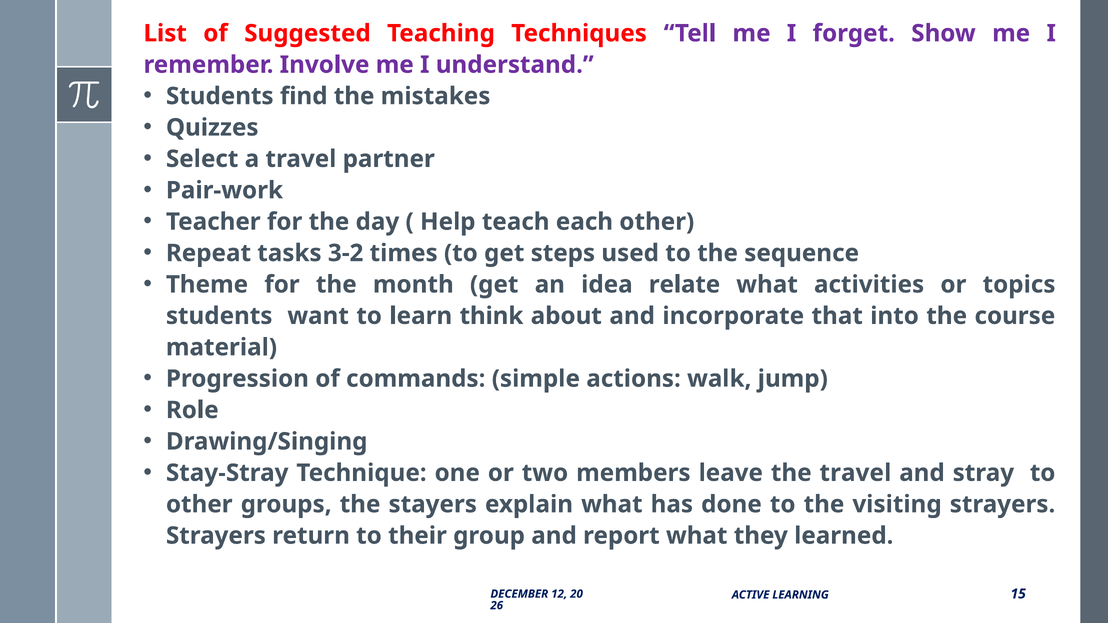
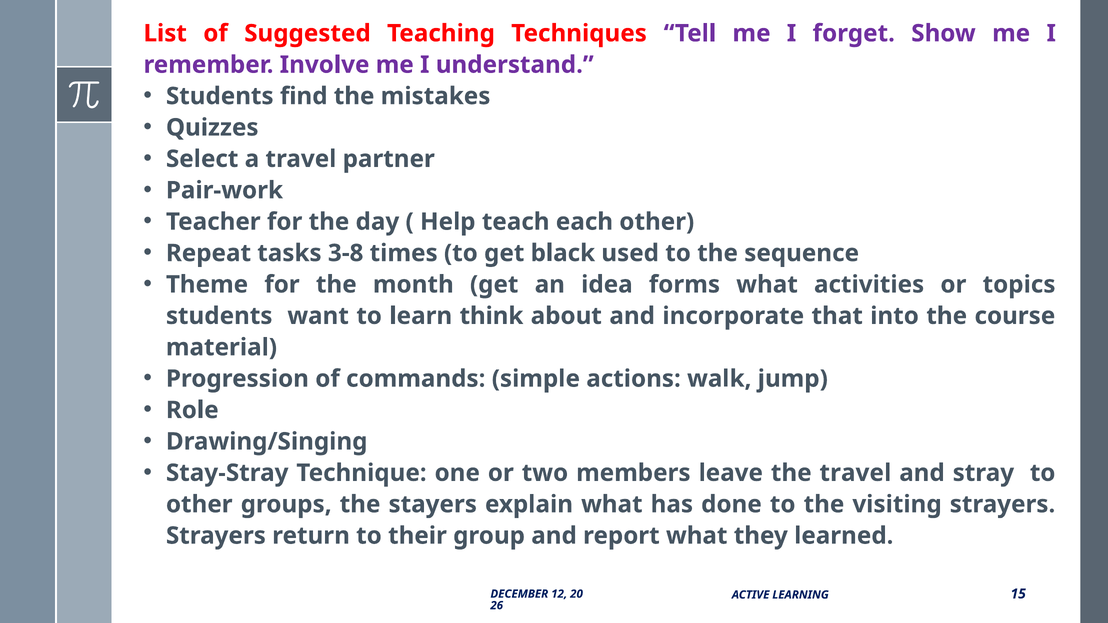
3-2: 3-2 -> 3-8 (346, 253)
steps: steps -> black (563, 253)
relate: relate -> forms (684, 285)
